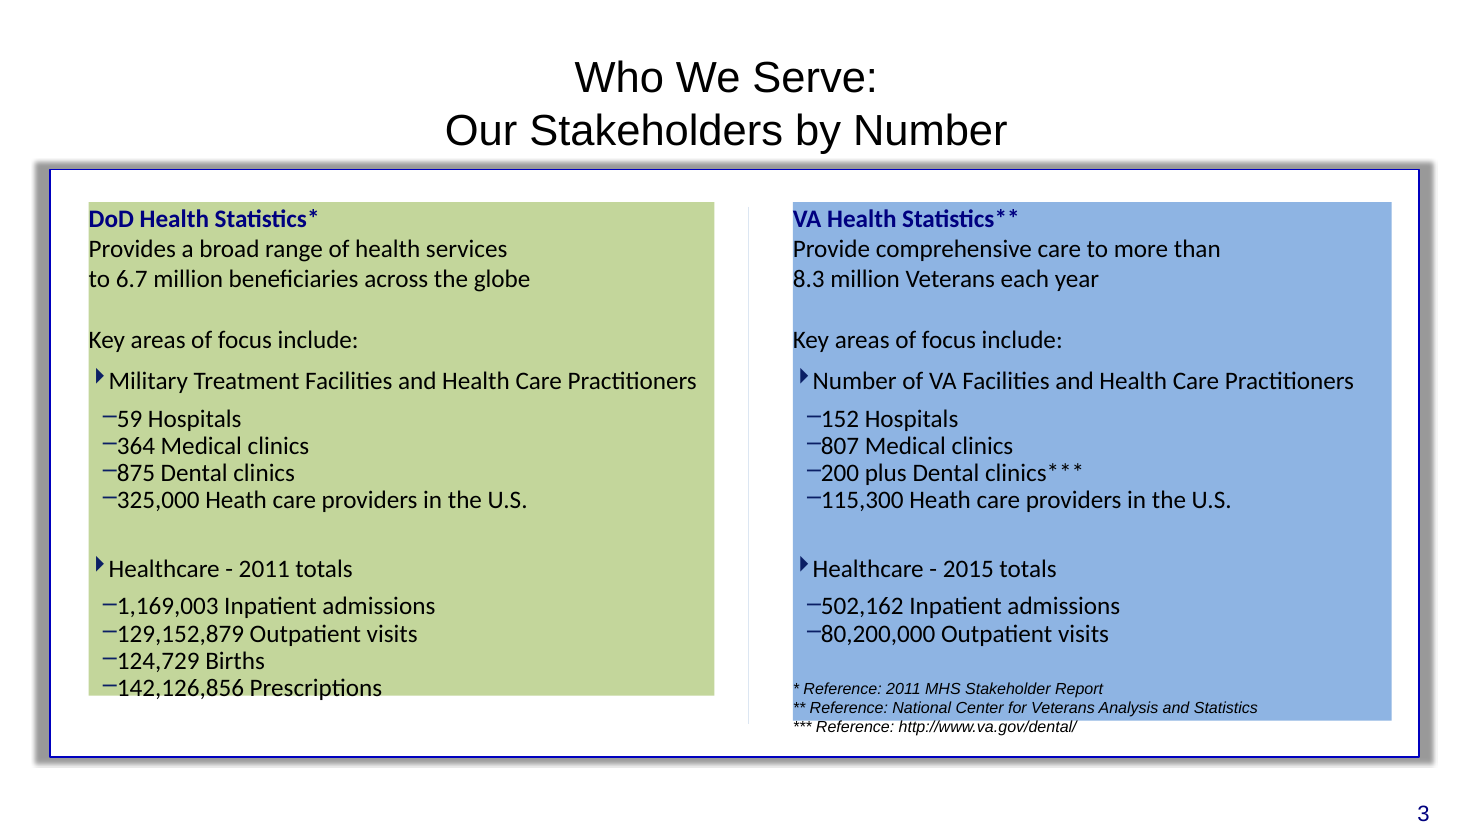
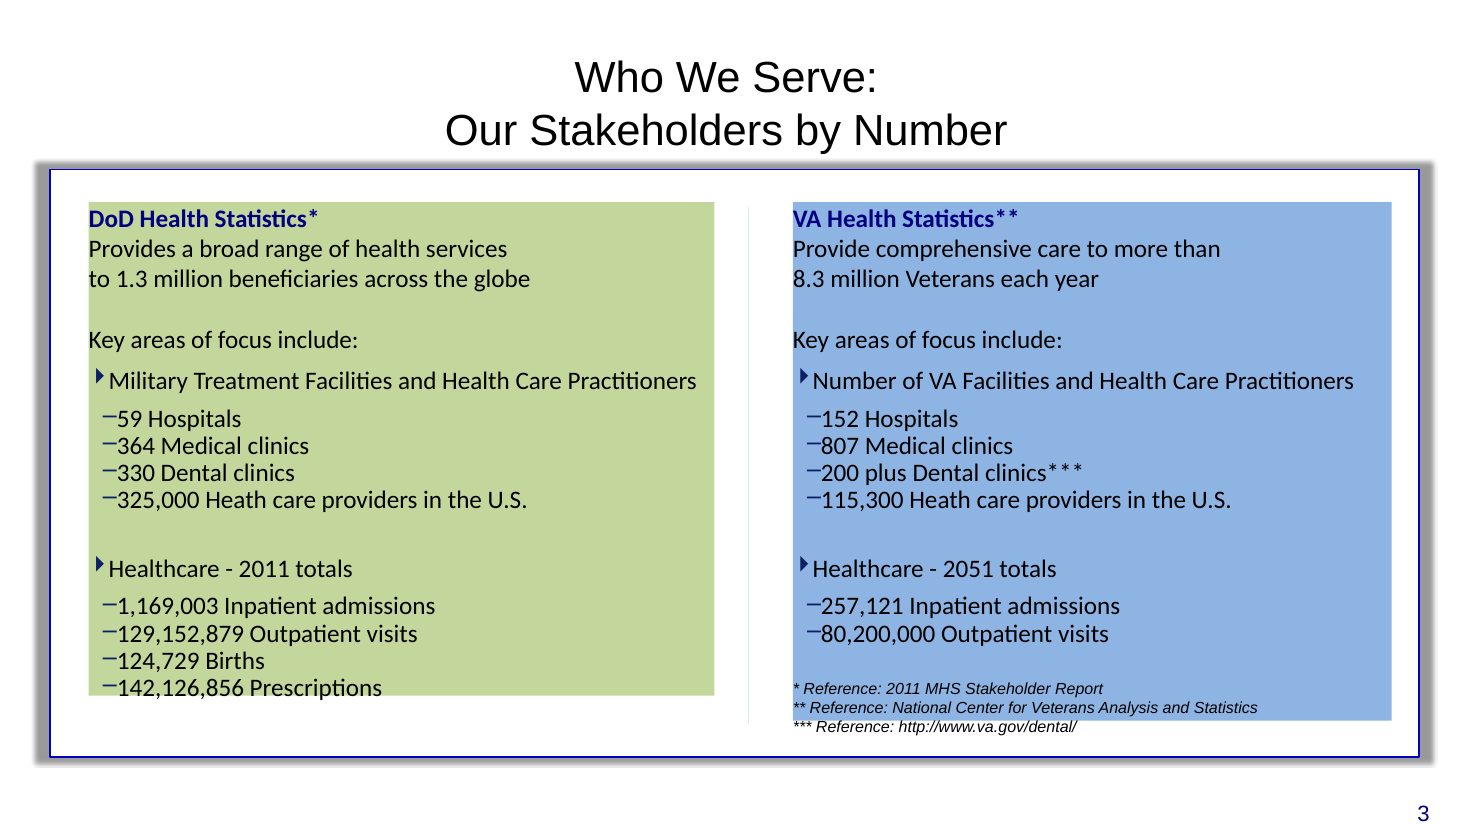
6.7: 6.7 -> 1.3 (132, 279)
875: 875 -> 330 (136, 473)
2015: 2015 -> 2051 (968, 569)
502,162: 502,162 -> 257,121 (862, 607)
